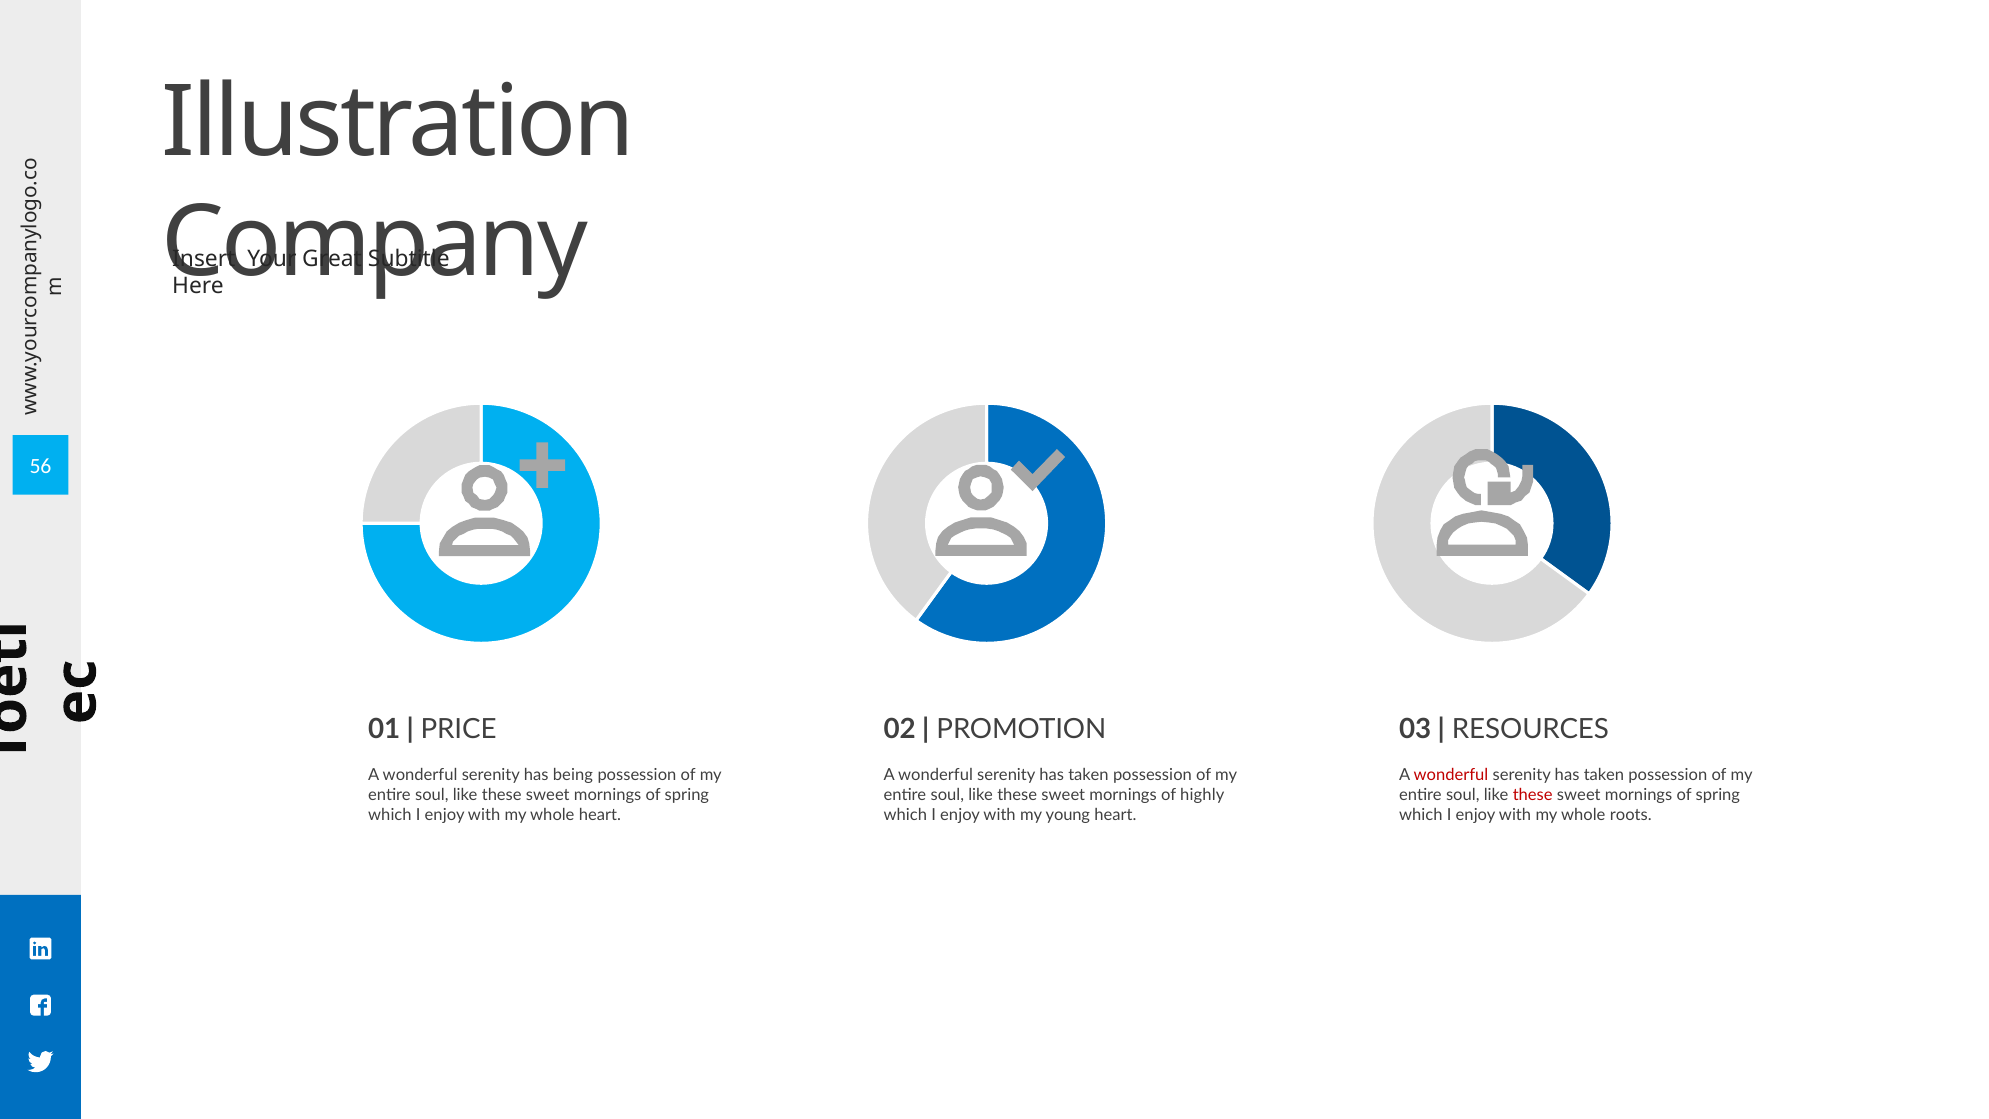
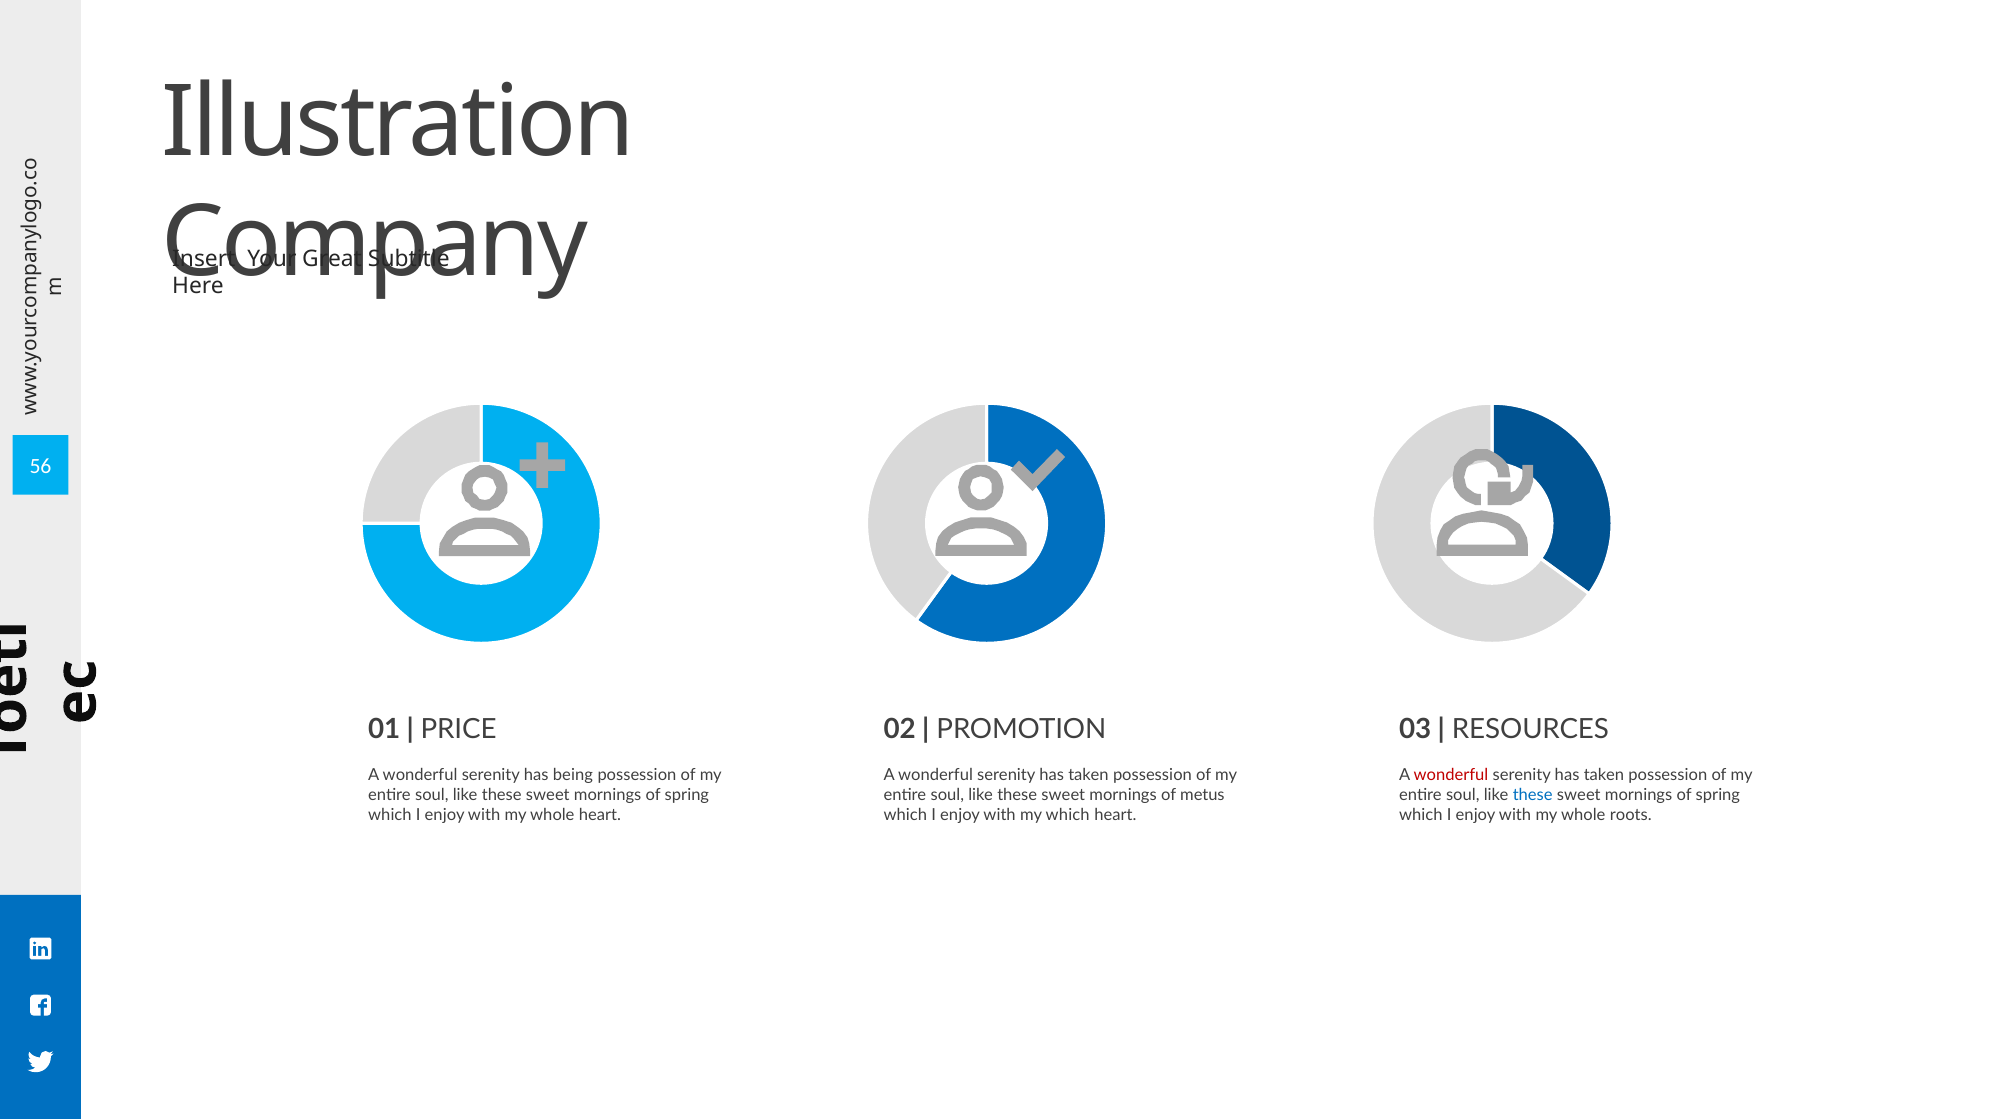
highly: highly -> metus (1202, 795)
these colour: red -> blue (1533, 795)
my young: young -> which (1068, 815)
